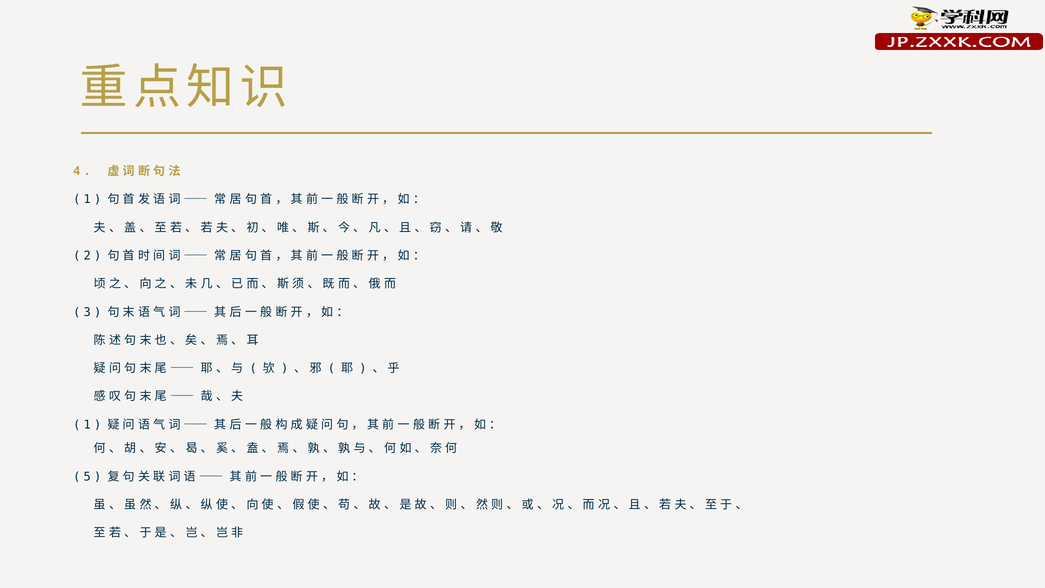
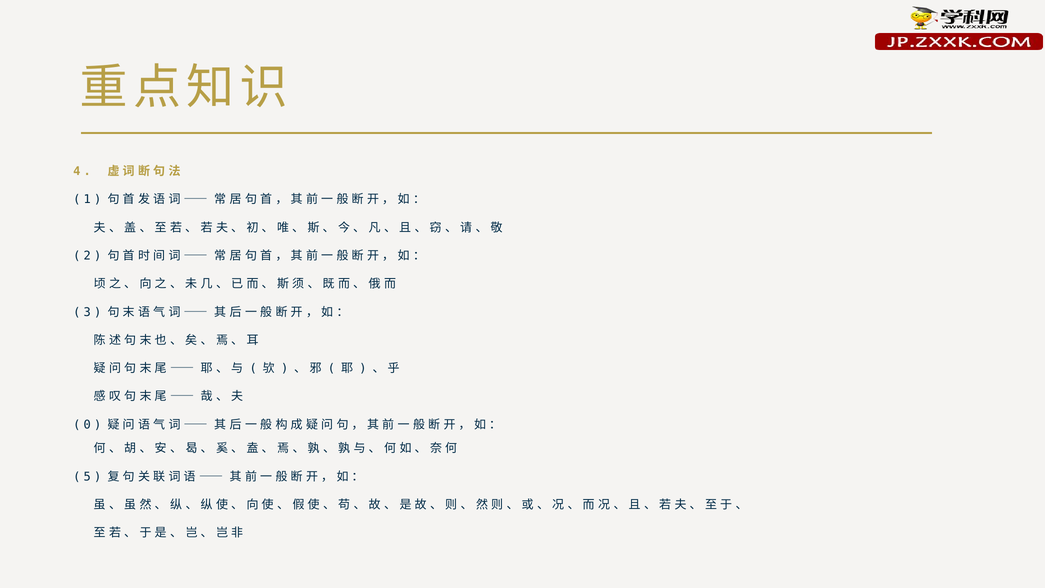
1: 1 -> 0 (87, 425)
